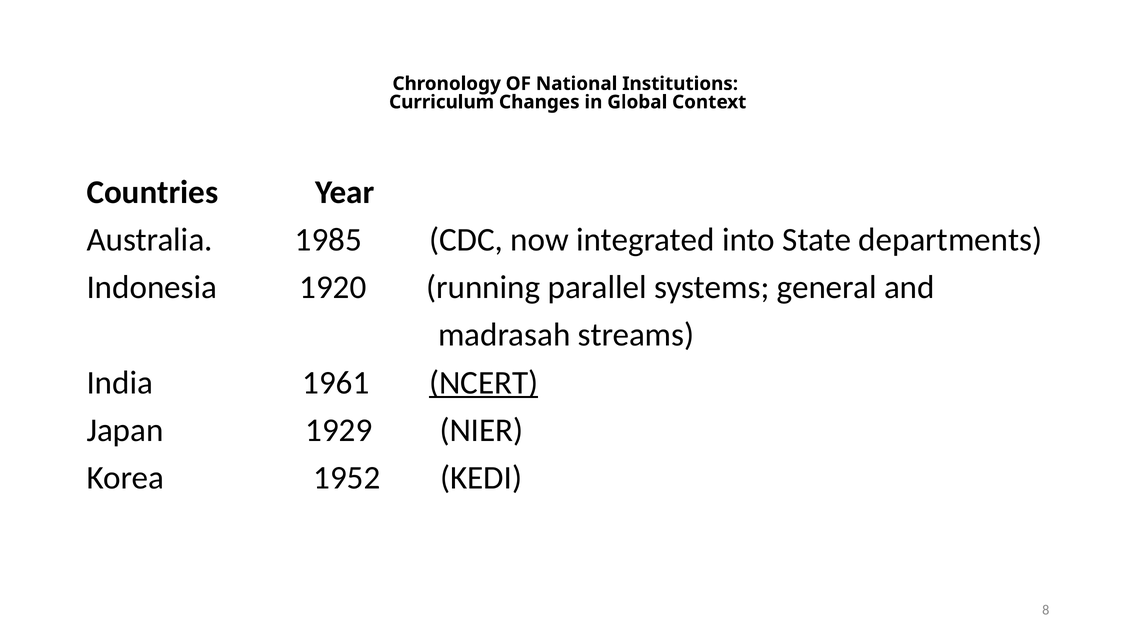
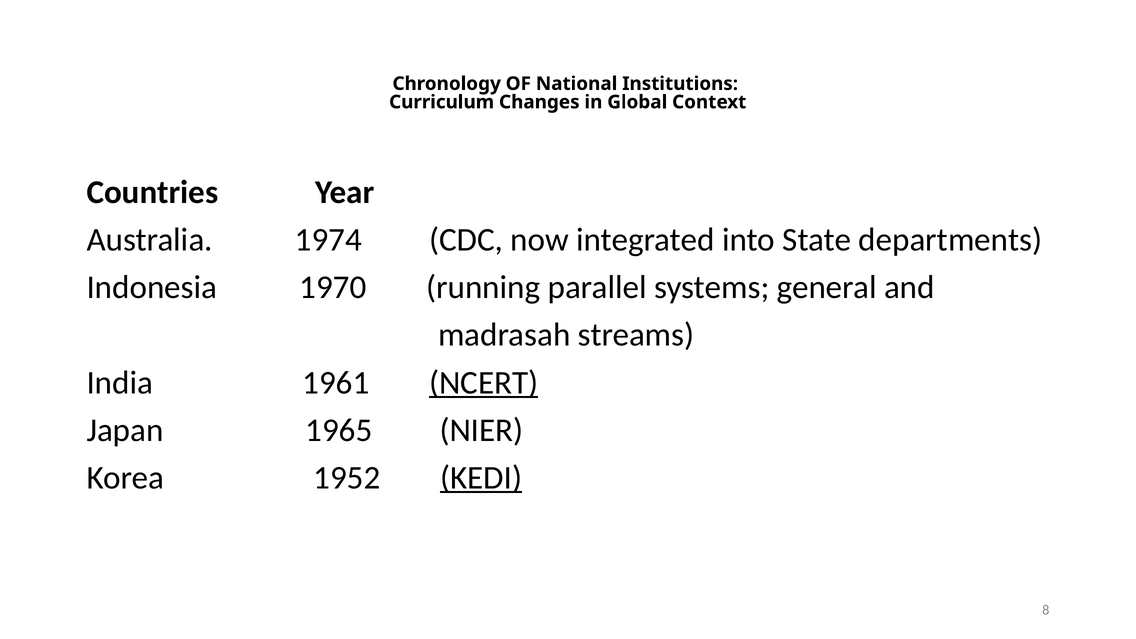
1985: 1985 -> 1974 (328, 240)
1920: 1920 -> 1970 (333, 287)
1929: 1929 -> 1965 (339, 430)
KEDI underline: none -> present (481, 478)
